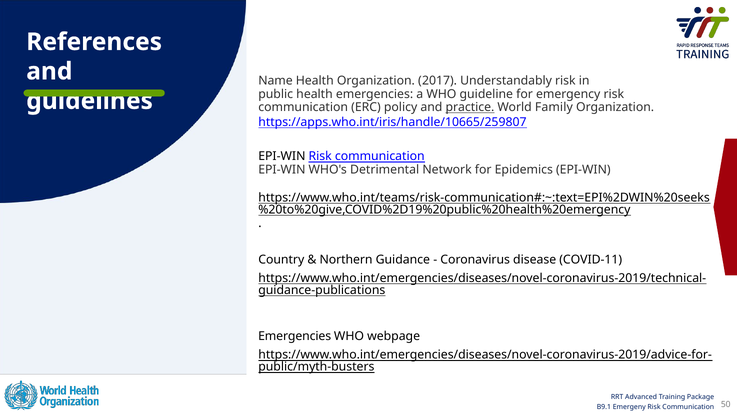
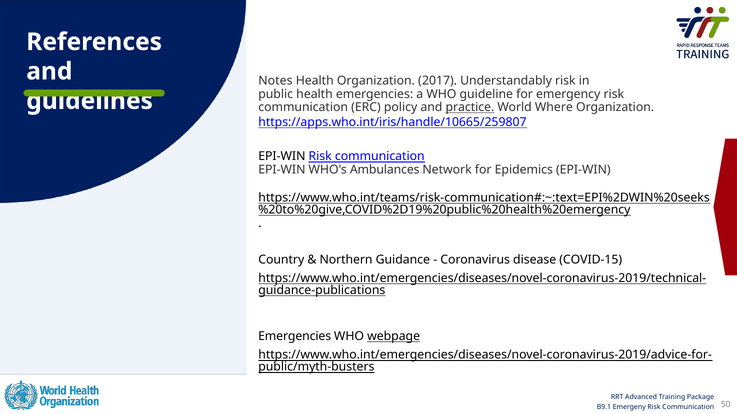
Name: Name -> Notes (275, 81)
Family: Family -> Where (554, 108)
Detrimental: Detrimental -> Ambulances (385, 170)
COVID-11: COVID-11 -> COVID-15 (591, 260)
webpage underline: none -> present (394, 337)
